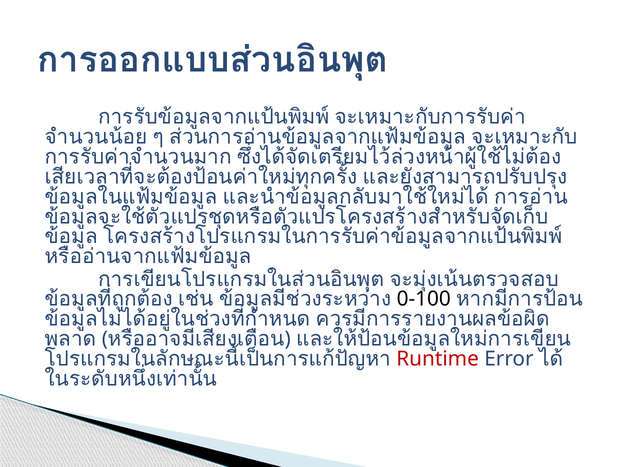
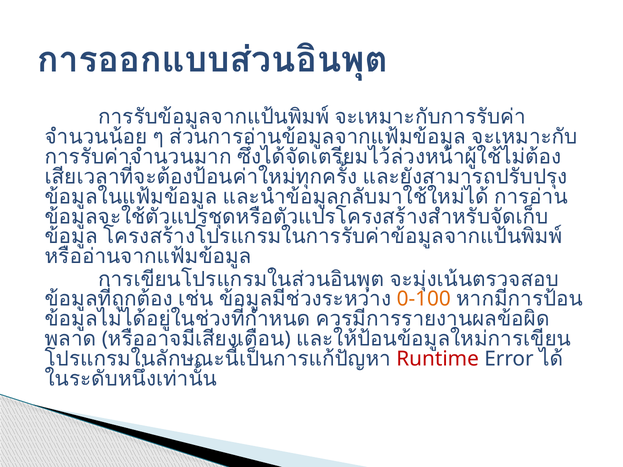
0-100 colour: black -> orange (424, 299)
